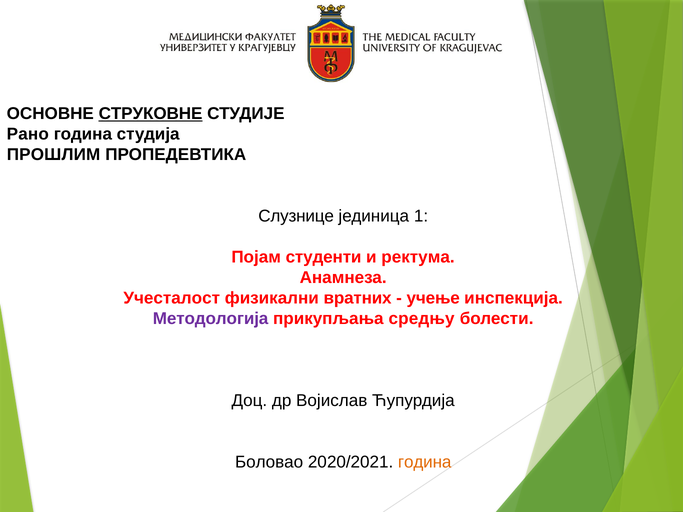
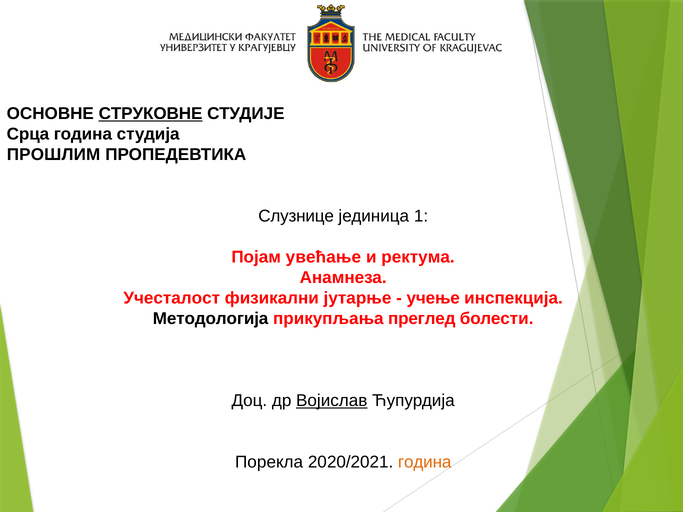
Рано: Рано -> Срца (28, 134)
студенти: студенти -> увећање (323, 257)
вратних: вратних -> јутарње (357, 298)
Методологија colour: purple -> black (211, 319)
средњу: средњу -> преглед (422, 319)
Војислав underline: none -> present (332, 401)
Боловао: Боловао -> Порекла (269, 462)
